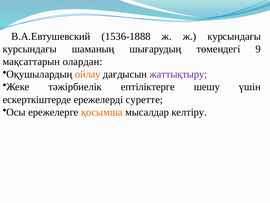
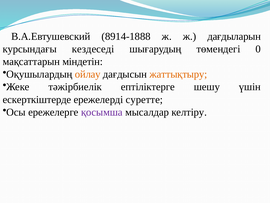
1536-1888: 1536-1888 -> 8914-1888 (126, 36)
ж курсындағы: курсындағы -> дағдыларын (234, 36)
шаманың: шаманың -> кездеседі (93, 49)
9: 9 -> 0 (258, 49)
олардан: олардан -> міндетін (83, 61)
жаттықтыру colour: purple -> orange (178, 74)
қосымша colour: orange -> purple (102, 112)
